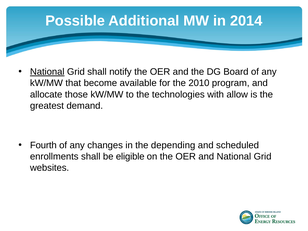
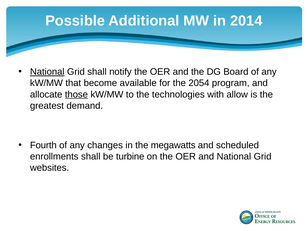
2010: 2010 -> 2054 (199, 83)
those underline: none -> present (76, 94)
depending: depending -> megawatts (173, 145)
eligible: eligible -> turbine (130, 156)
